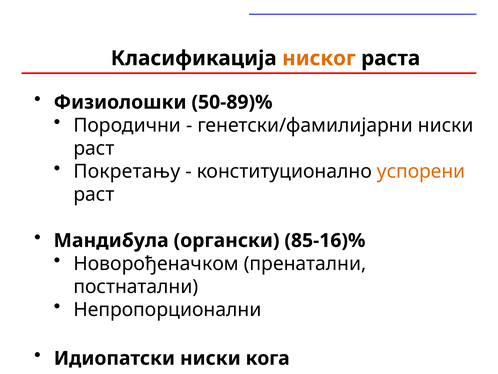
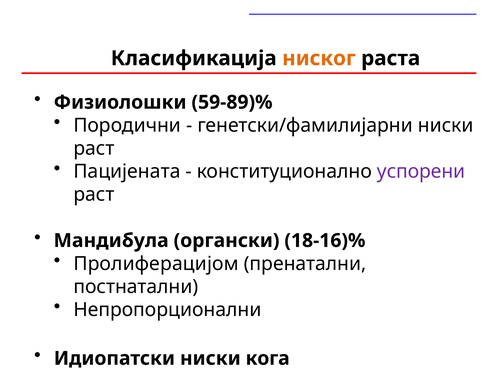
50-89)%: 50-89)% -> 59-89)% (232, 102)
Покретању: Покретању -> Пацијената (127, 171)
успорени colour: orange -> purple (421, 171)
85-16)%: 85-16)% -> 18-16)% (325, 240)
Новорођеначком: Новорођеначком -> Пролиферацијом (156, 263)
